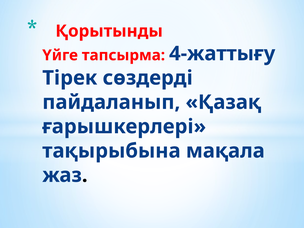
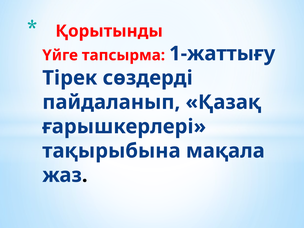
4-жаттығу: 4-жаттығу -> 1-жаттығу (222, 54)
